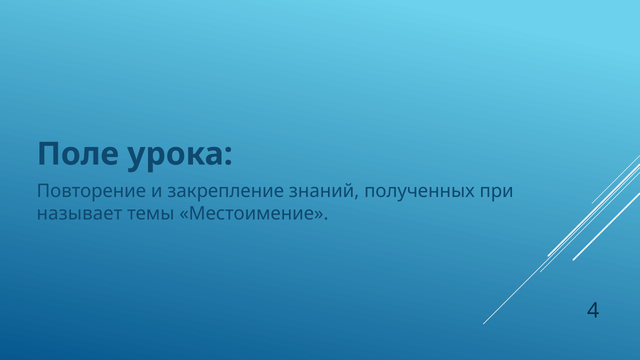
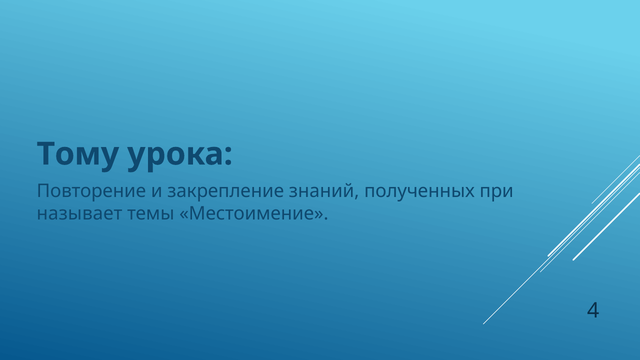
Поле: Поле -> Тому (78, 154)
